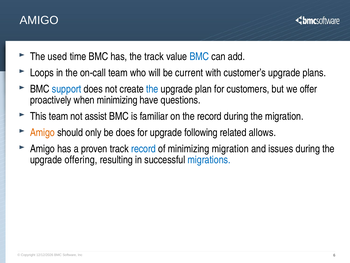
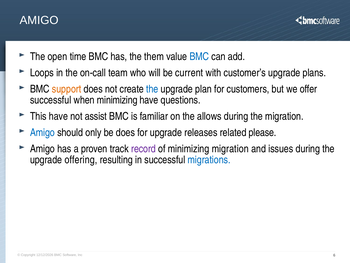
used: used -> open (57, 57)
the track: track -> them (154, 57)
support colour: blue -> orange (67, 89)
proactively: proactively -> successful (51, 100)
This team: team -> have (58, 116)
the record: record -> allows (209, 116)
Amigo colour: orange -> blue (42, 132)
following: following -> releases (201, 132)
allows: allows -> please (262, 132)
record colour: blue -> purple (144, 149)
